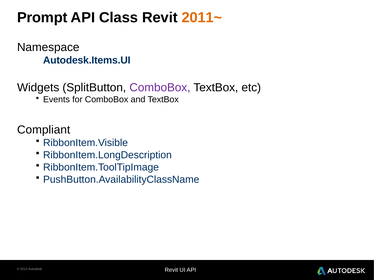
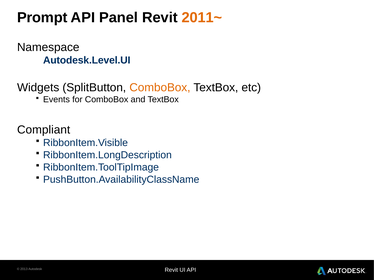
Class: Class -> Panel (119, 18)
Autodesk.Items.UI: Autodesk.Items.UI -> Autodesk.Level.UI (87, 60)
ComboBox colour: purple -> orange (160, 88)
